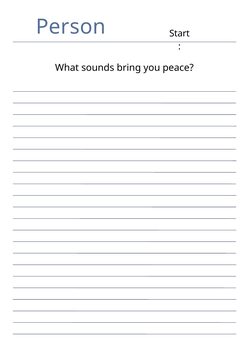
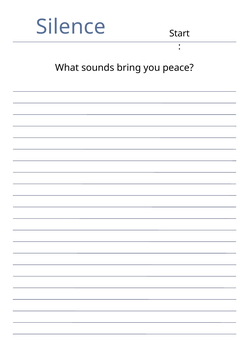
Person: Person -> Silence (71, 27)
